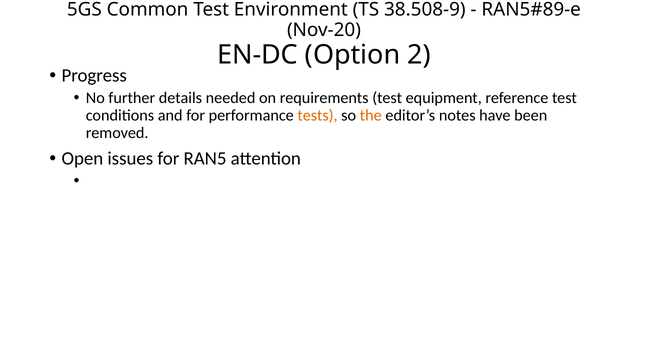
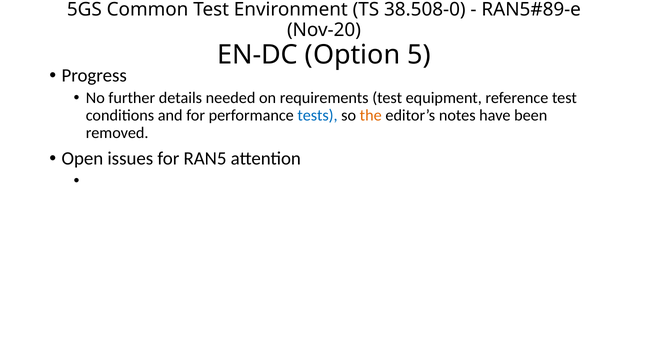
38.508-9: 38.508-9 -> 38.508-0 (425, 10)
2: 2 -> 5 (419, 55)
tests colour: orange -> blue (318, 116)
